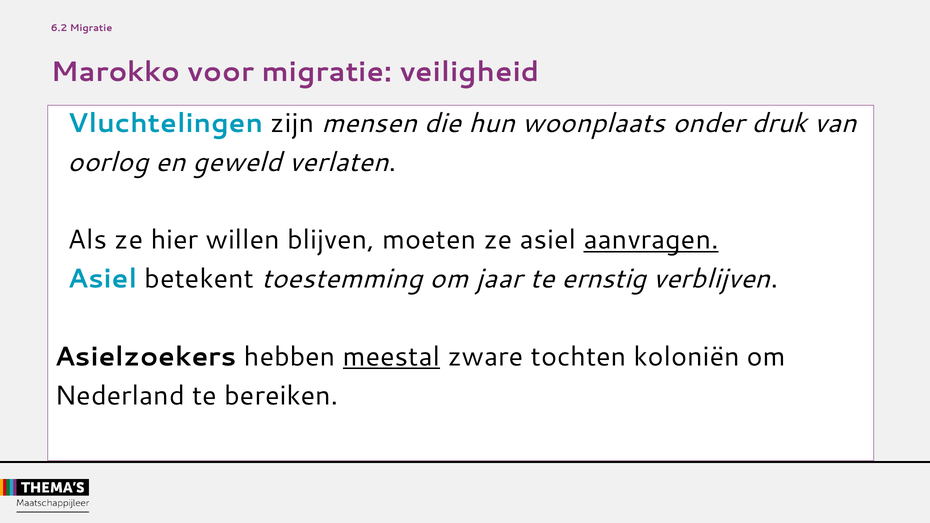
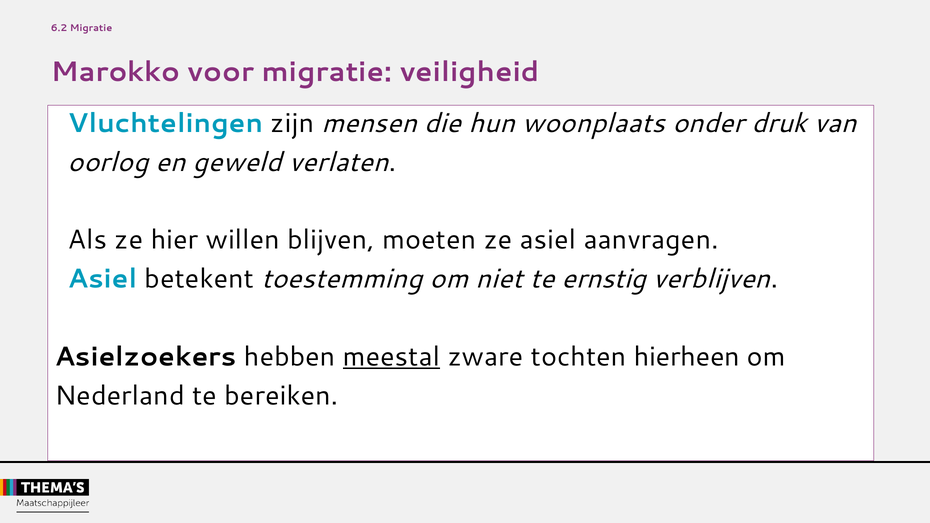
aanvragen underline: present -> none (651, 240)
jaar: jaar -> niet (499, 279)
koloniën: koloniën -> hierheen (687, 357)
